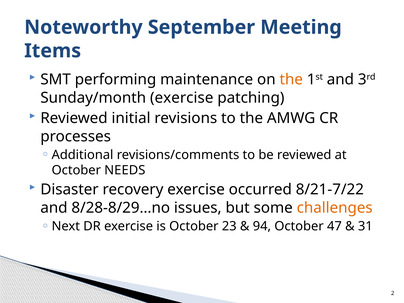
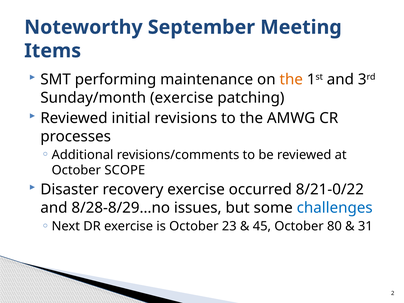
NEEDS: NEEDS -> SCOPE (125, 170)
8/21-7/22: 8/21-7/22 -> 8/21-0/22 (330, 190)
challenges colour: orange -> blue (335, 208)
94: 94 -> 45 (262, 226)
47: 47 -> 80 (334, 226)
